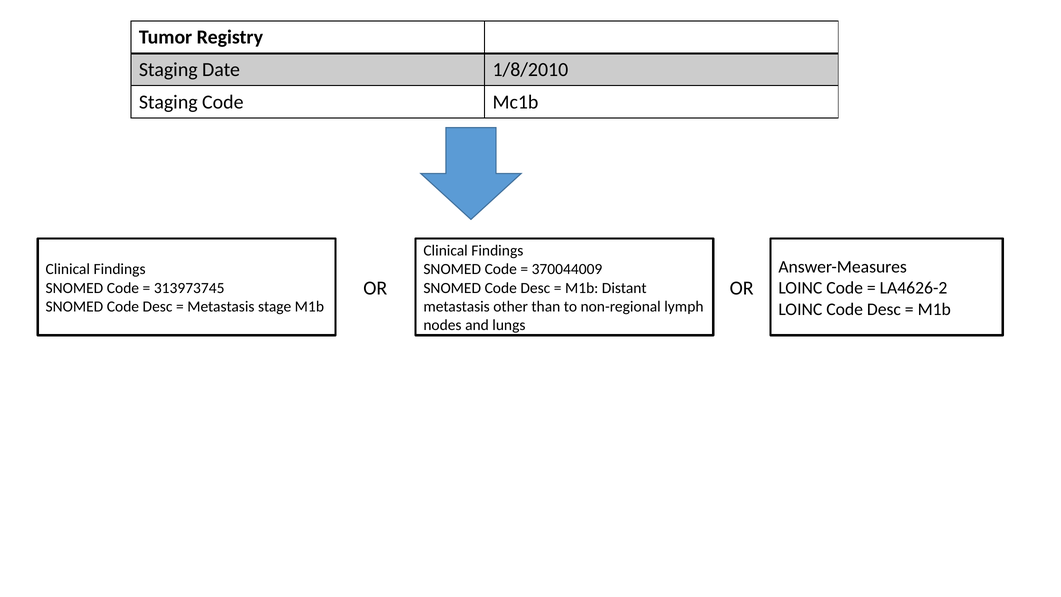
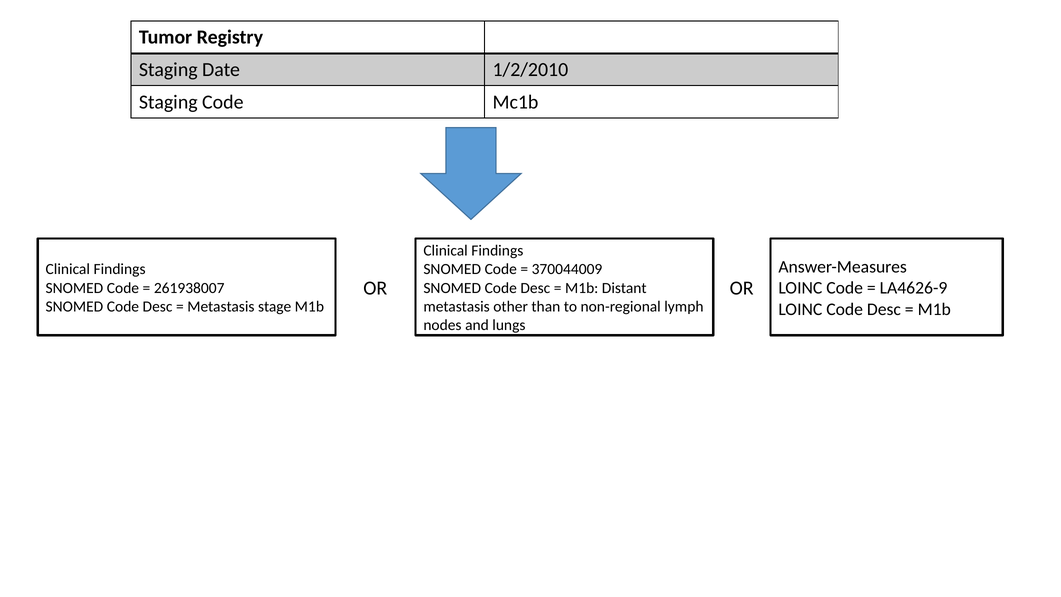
1/8/2010: 1/8/2010 -> 1/2/2010 (530, 70)
LA4626-2: LA4626-2 -> LA4626-9 (914, 288)
313973745: 313973745 -> 261938007 (189, 288)
